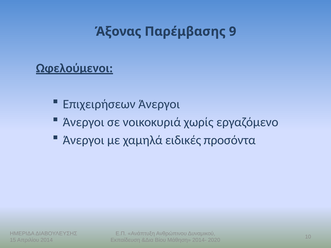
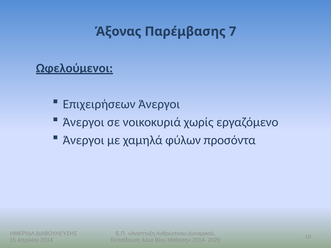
9: 9 -> 7 (233, 32)
ειδικές: ειδικές -> φύλων (183, 140)
